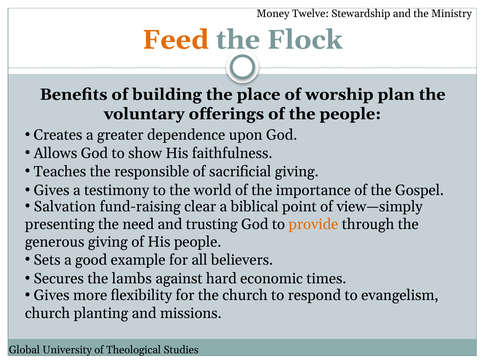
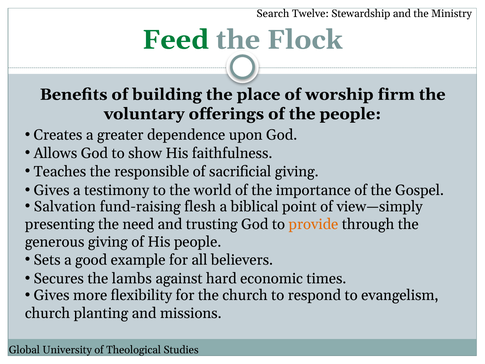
Money: Money -> Search (273, 14)
Feed colour: orange -> green (176, 40)
plan: plan -> firm (396, 94)
clear: clear -> flesh (200, 206)
